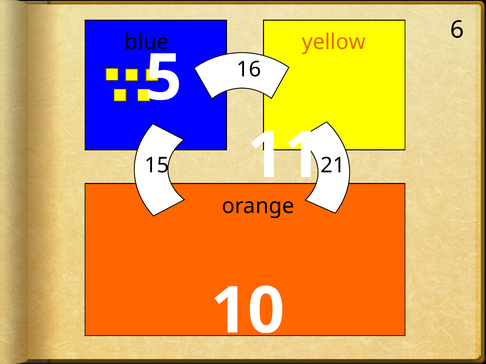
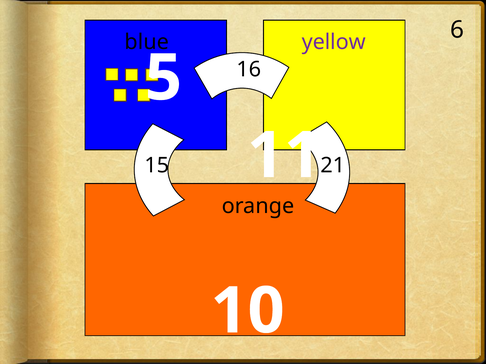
yellow colour: orange -> purple (334, 42)
